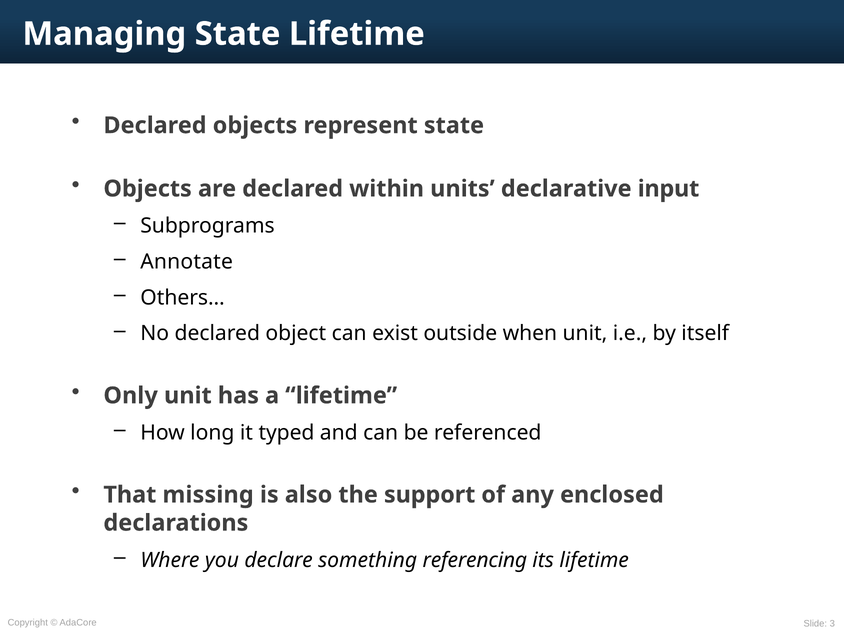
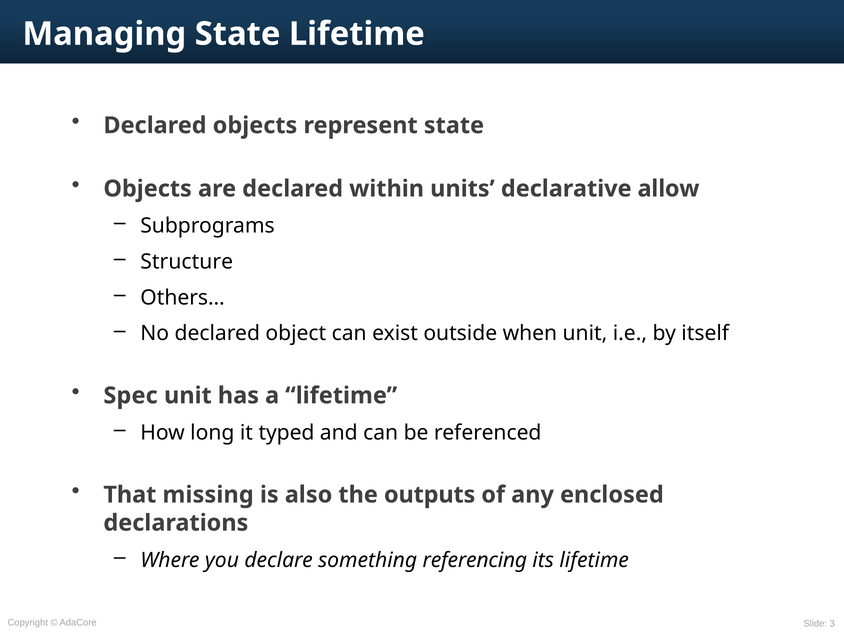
input: input -> allow (668, 189)
Annotate: Annotate -> Structure (187, 262)
Only: Only -> Spec (131, 396)
support: support -> outputs (430, 495)
